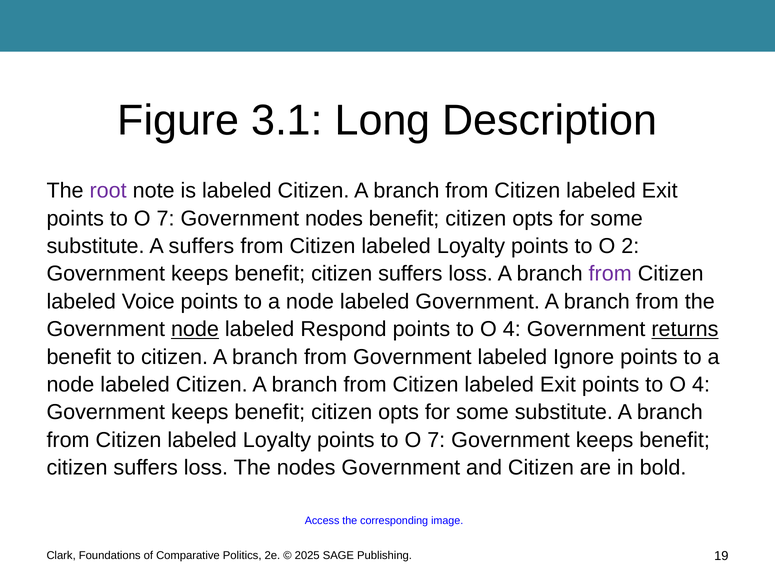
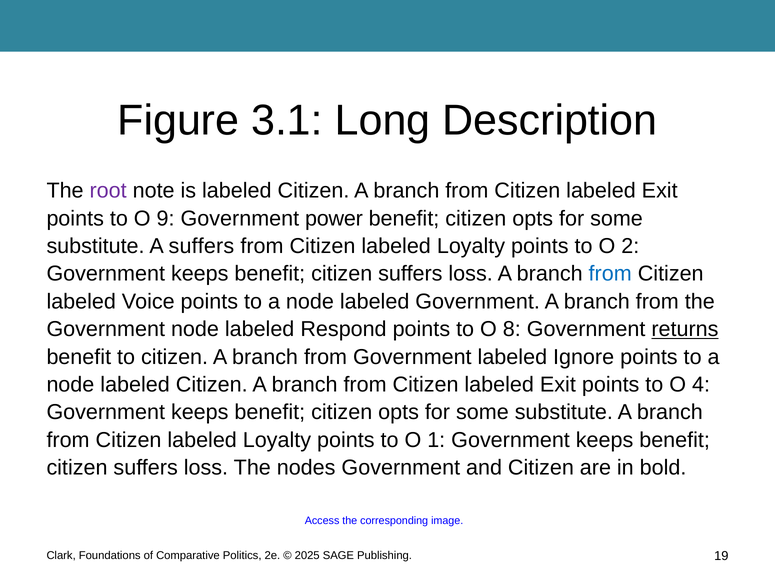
7: 7 -> 9 (166, 218)
Government nodes: nodes -> power (334, 218)
from colour: purple -> blue (610, 274)
node underline: present -> none (195, 329)
4: 4 -> 8 (512, 329)
7: 7 -> 1 (436, 439)
